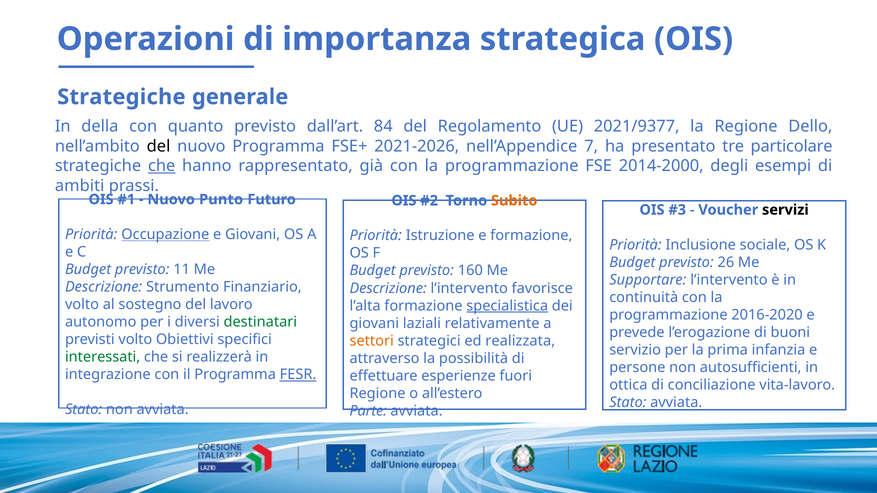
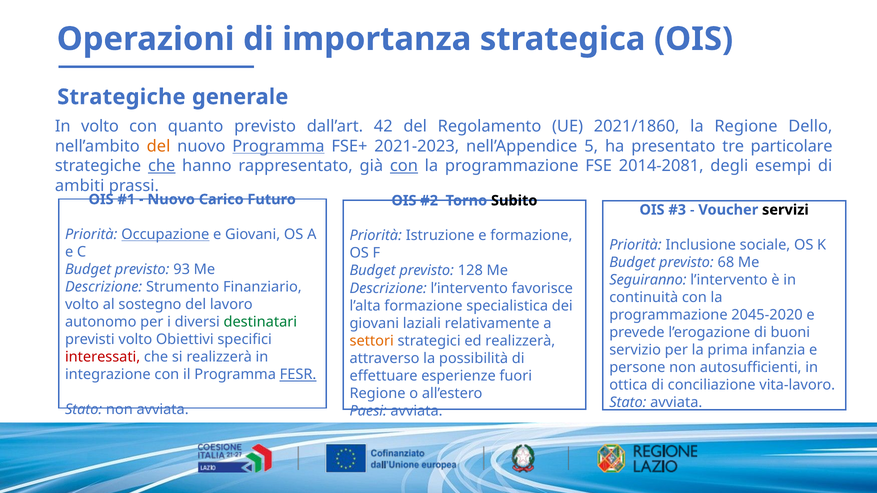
In della: della -> volto (100, 127)
84: 84 -> 42 (383, 127)
2021/9377: 2021/9377 -> 2021/1860 (637, 127)
del colour: black -> orange (159, 146)
Programma underline: none -> present (278, 146)
2021-2026: 2021-2026 -> 2021-2023 (417, 146)
7: 7 -> 5 (591, 146)
con underline: none -> present (404, 166)
2014-2000: 2014-2000 -> 2014-2081 (661, 166)
Punto: Punto -> Carico (221, 200)
Subito colour: orange -> black (514, 201)
26: 26 -> 68 (726, 263)
11: 11 -> 93 (182, 270)
160: 160 -> 128 (470, 271)
Supportare: Supportare -> Seguiranno (648, 280)
specialistica underline: present -> none (507, 306)
2016-2020: 2016-2020 -> 2045-2020 (767, 315)
ed realizzata: realizzata -> realizzerà (520, 341)
interessati colour: green -> red (103, 357)
Parte: Parte -> Paesi (368, 411)
